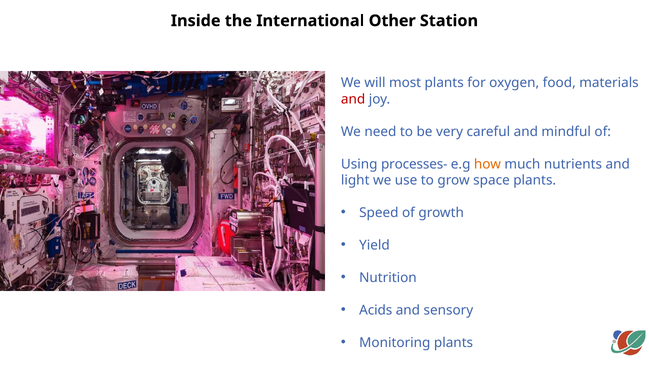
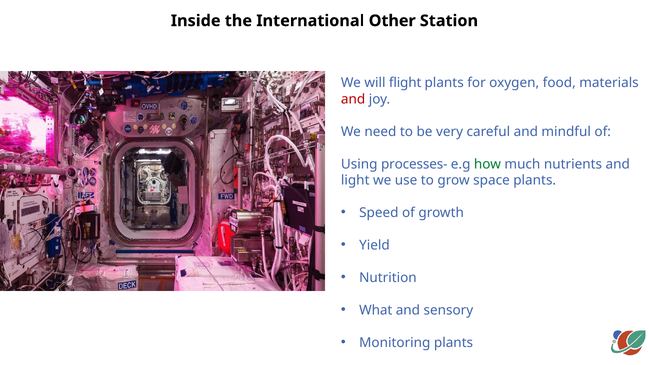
most: most -> flight (405, 83)
how colour: orange -> green (487, 164)
Acids: Acids -> What (376, 310)
